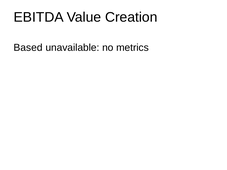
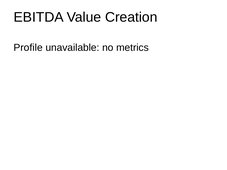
Based: Based -> Profile (28, 48)
